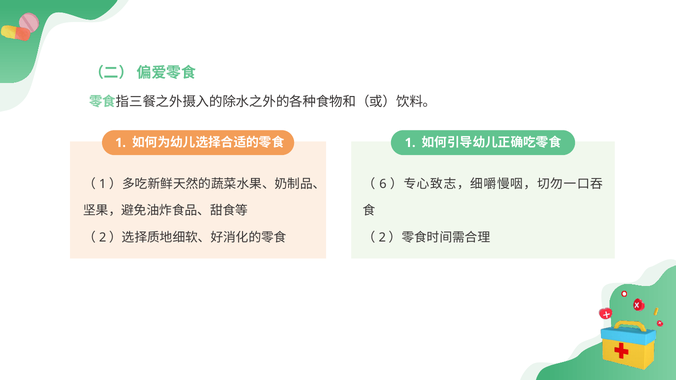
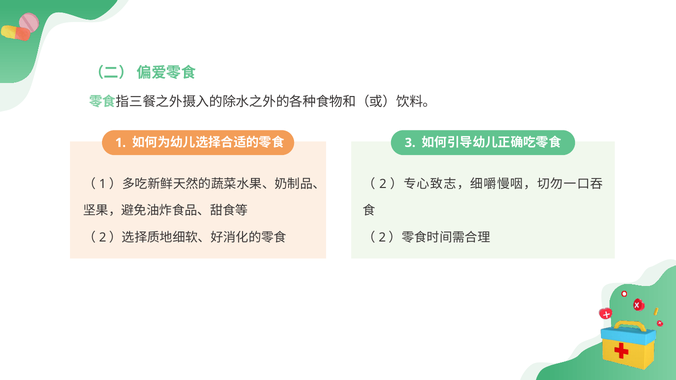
1: 1 -> 3 (410, 143)
6: 6 -> 2 (383, 184)
